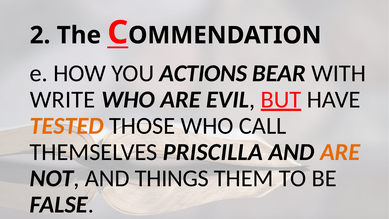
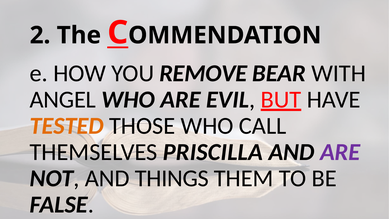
ACTIONS: ACTIONS -> REMOVE (203, 73)
WRITE: WRITE -> ANGEL (63, 99)
ARE colour: orange -> purple (340, 152)
